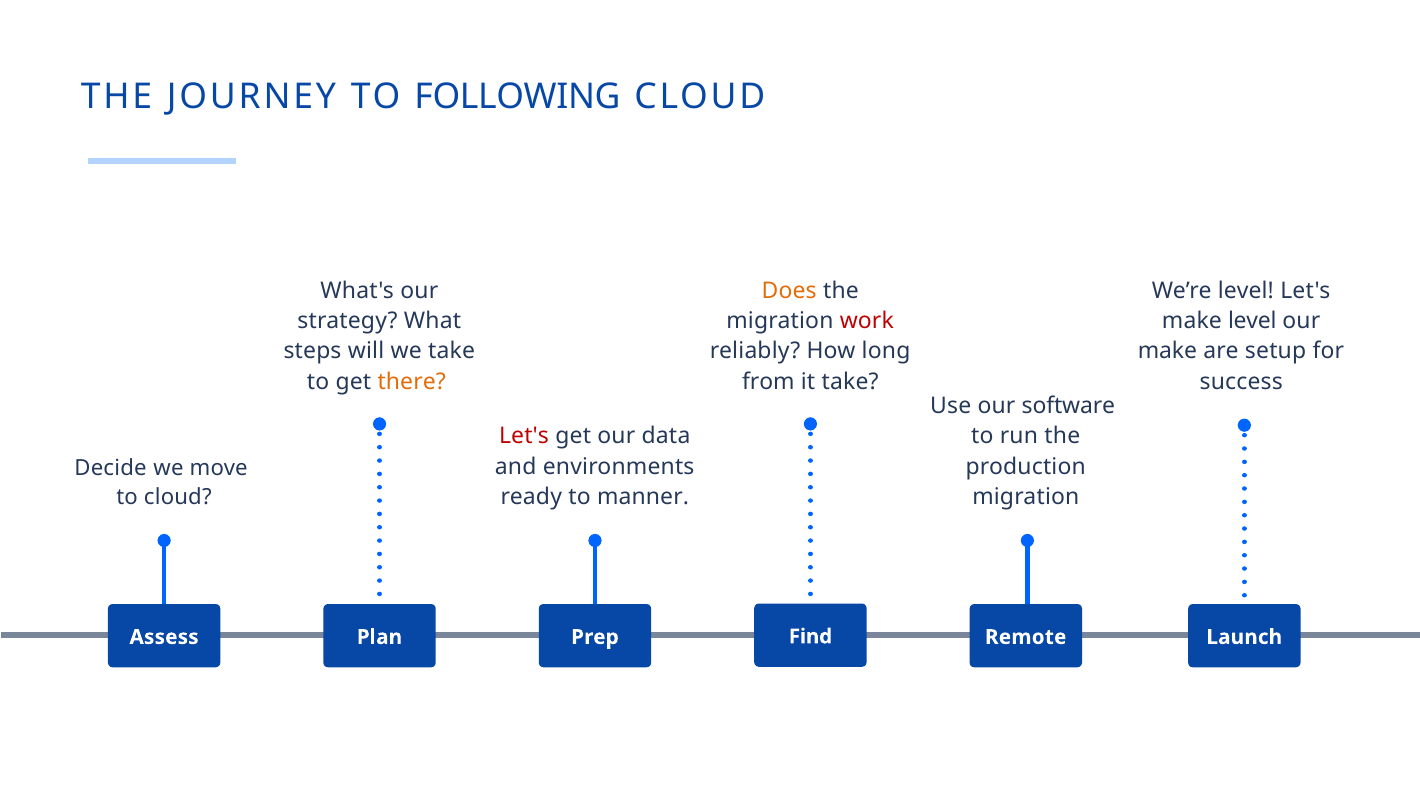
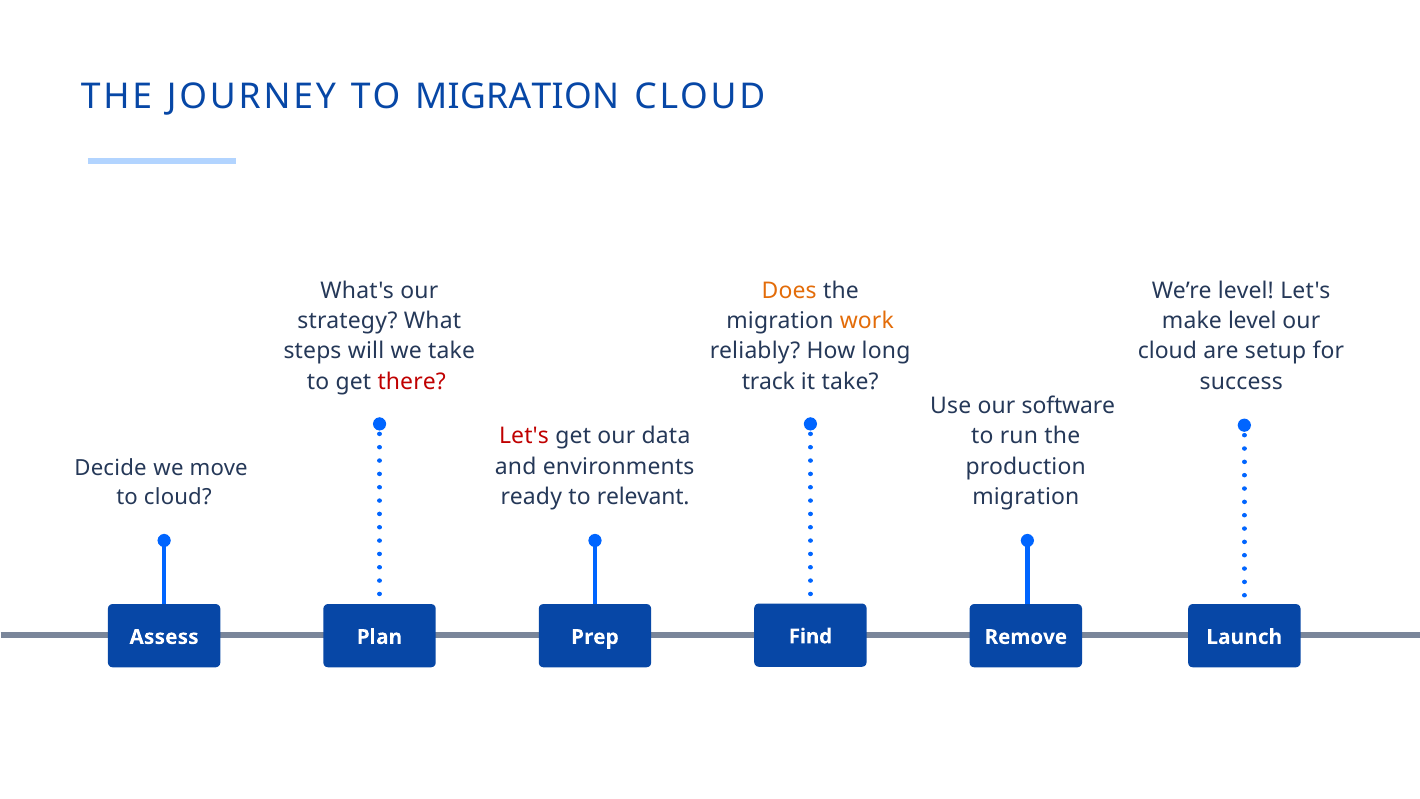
TO FOLLOWING: FOLLOWING -> MIGRATION (517, 96)
work colour: red -> orange (867, 321)
make: make -> cloud (1167, 351)
there colour: orange -> red (412, 381)
from: from -> track (768, 381)
manner: manner -> relevant (643, 497)
Remote: Remote -> Remove (1026, 637)
